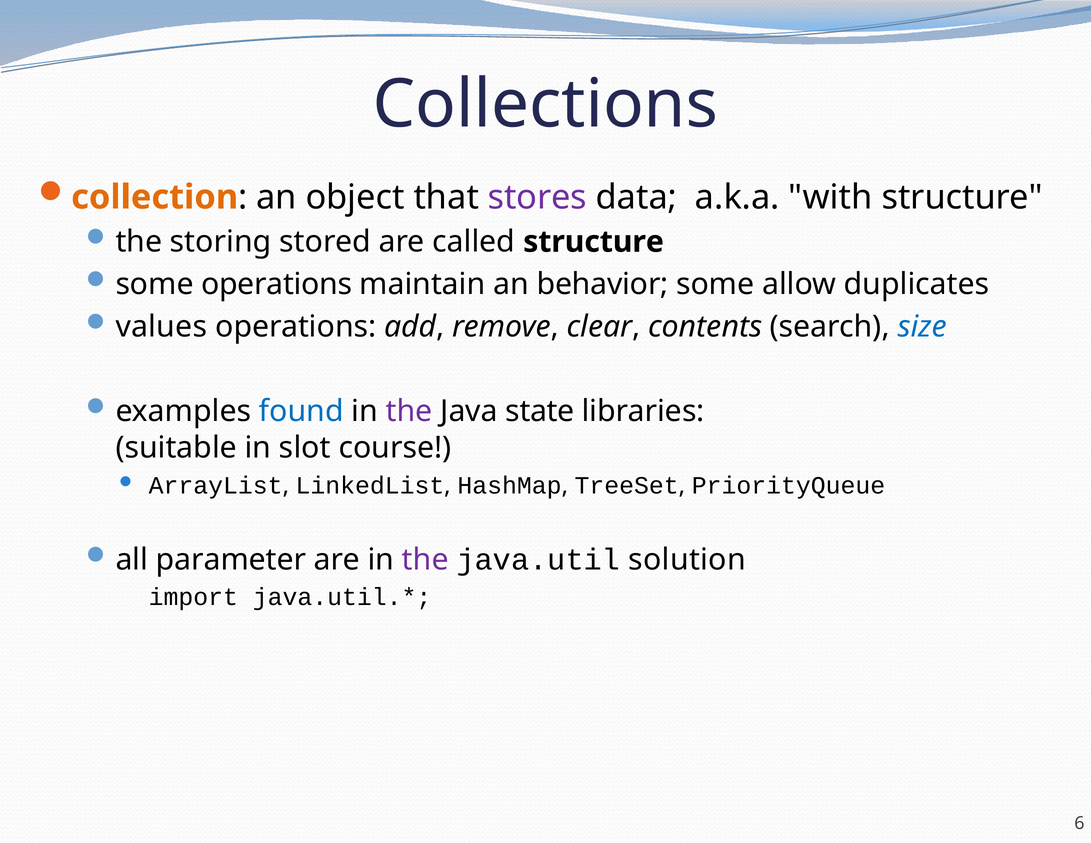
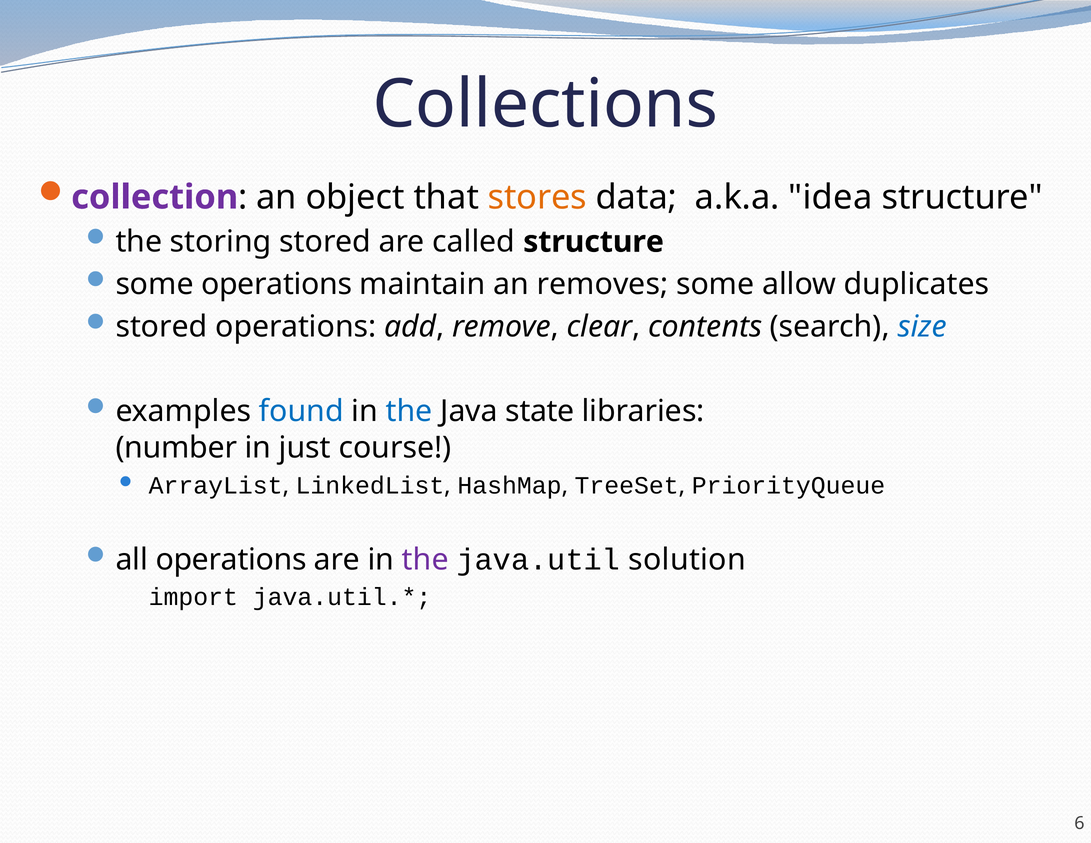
collection colour: orange -> purple (155, 197)
stores colour: purple -> orange (537, 197)
with: with -> idea (830, 197)
behavior: behavior -> removes (602, 284)
values: values -> stored (162, 327)
the colour: purple -> blue (409, 411)
suitable: suitable -> number (176, 448)
slot: slot -> just (305, 448)
all parameter: parameter -> operations (231, 560)
